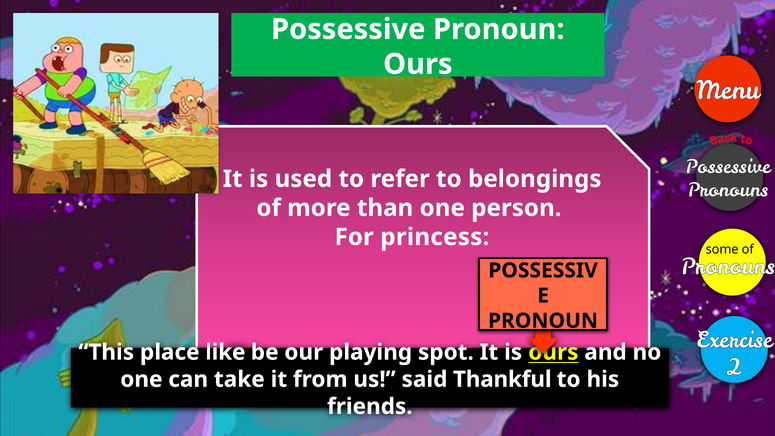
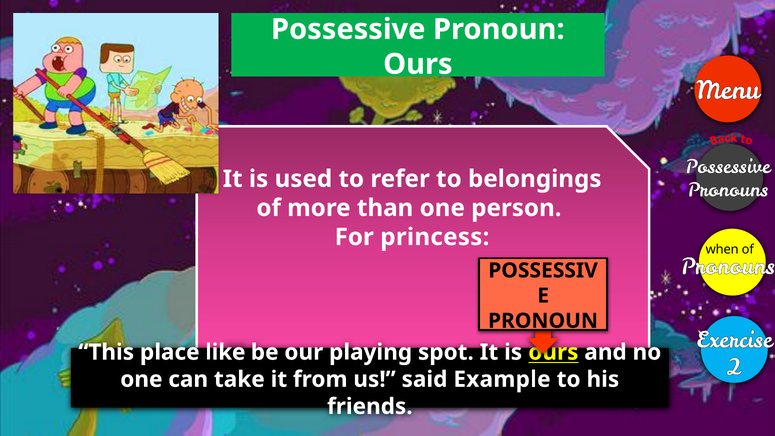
some: some -> when (722, 249)
Thankful: Thankful -> Example (502, 379)
